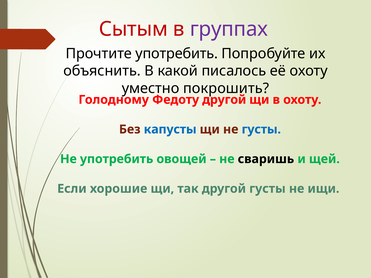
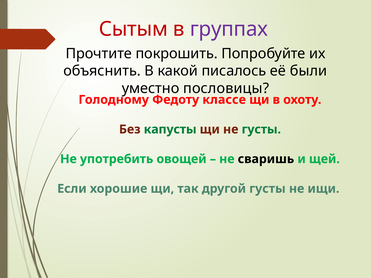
Прочтите употребить: употребить -> покрошить (177, 54)
её охоту: охоту -> были (308, 71)
покрошить: покрошить -> пословицы (226, 88)
Федоту другой: другой -> классе (224, 100)
капусты colour: blue -> green (170, 129)
густы colour: blue -> green (261, 129)
